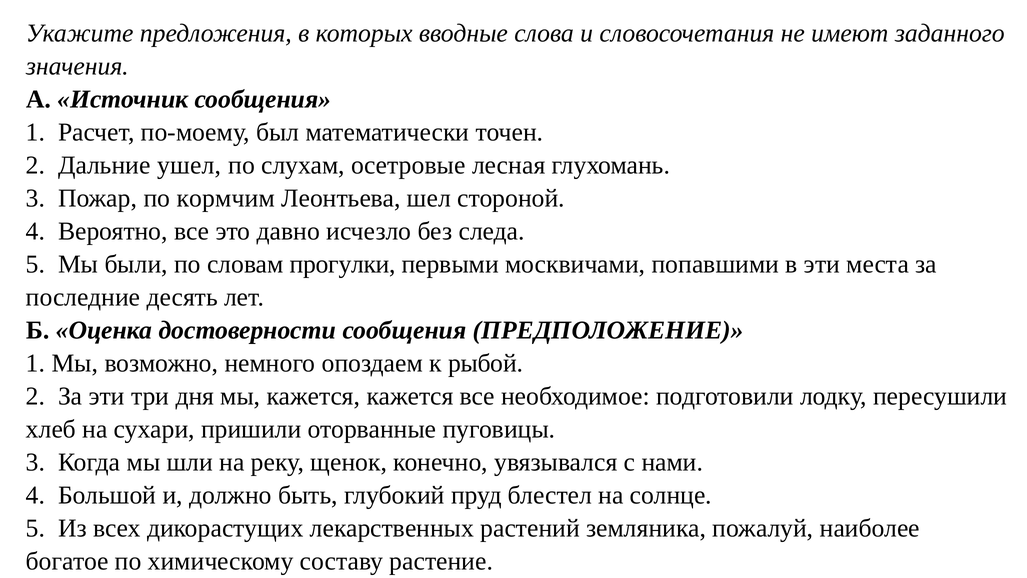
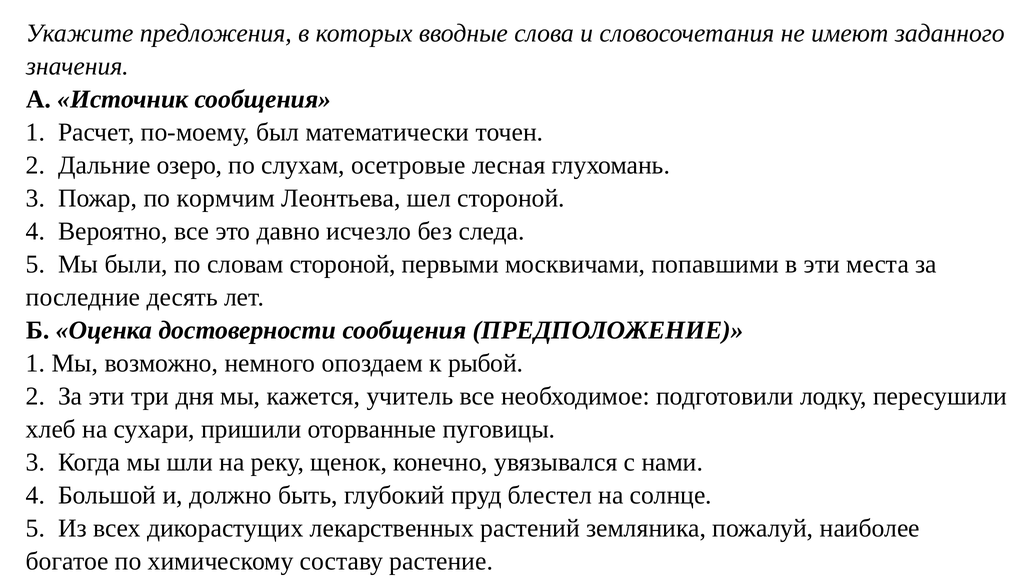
ушел: ушел -> озеро (189, 165)
словам прогулки: прогулки -> стороной (343, 264)
кажется кажется: кажется -> учитель (410, 396)
